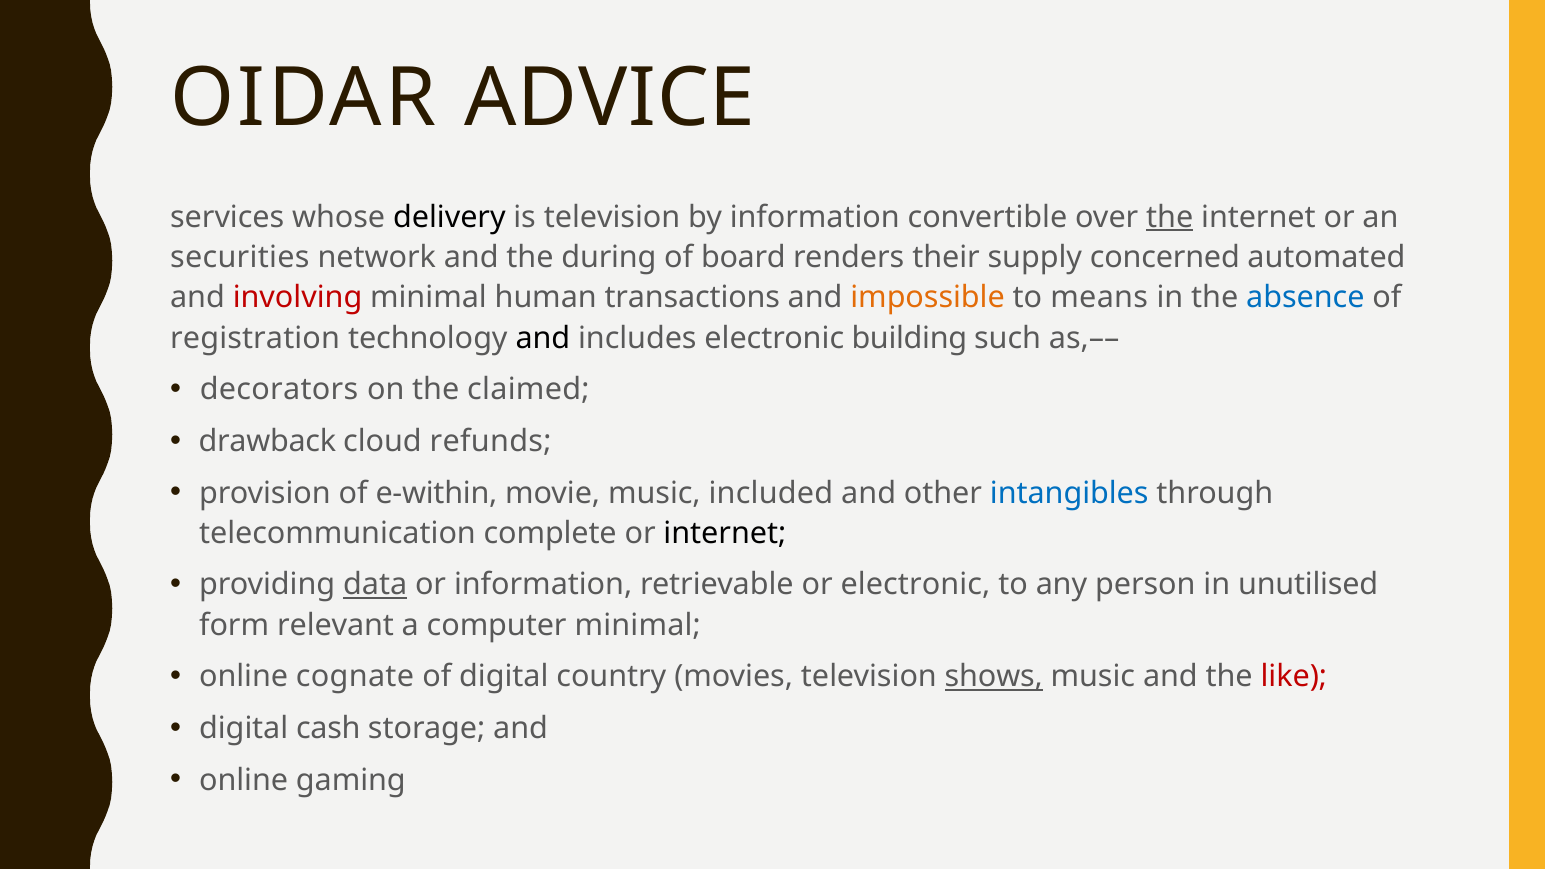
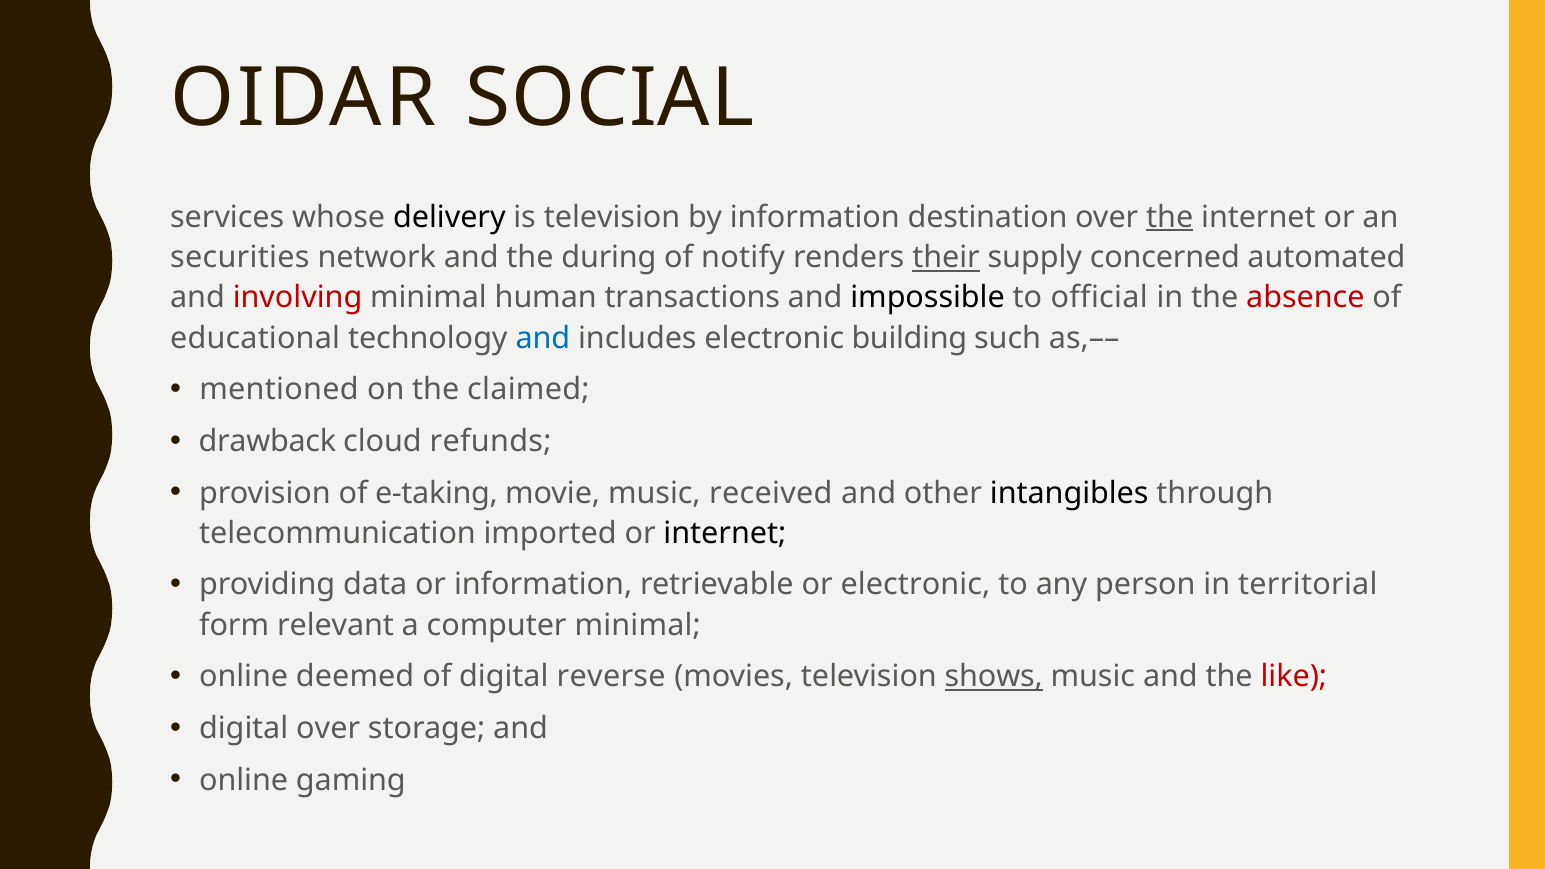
ADVICE: ADVICE -> SOCIAL (610, 98)
convertible: convertible -> destination (988, 217)
board: board -> notify (743, 258)
their underline: none -> present (946, 258)
impossible colour: orange -> black (928, 298)
means: means -> official (1099, 298)
absence colour: blue -> red (1305, 298)
registration: registration -> educational (255, 338)
and colour: black -> blue (543, 338)
decorators: decorators -> mentioned (279, 390)
e-within: e-within -> e-taking (436, 493)
included: included -> received (771, 493)
intangibles colour: blue -> black (1069, 493)
complete: complete -> imported (550, 533)
data underline: present -> none (375, 585)
unutilised: unutilised -> territorial (1308, 585)
cognate: cognate -> deemed (355, 677)
country: country -> reverse (611, 677)
digital cash: cash -> over (328, 728)
